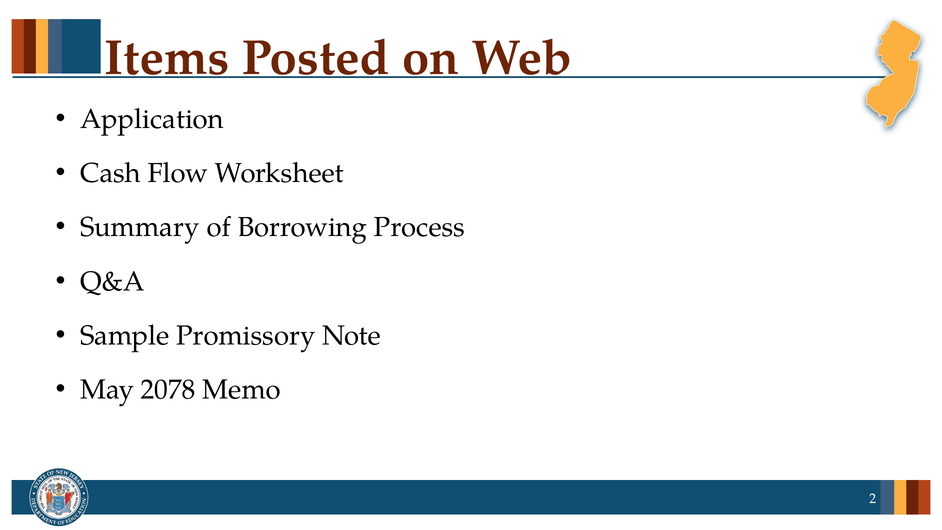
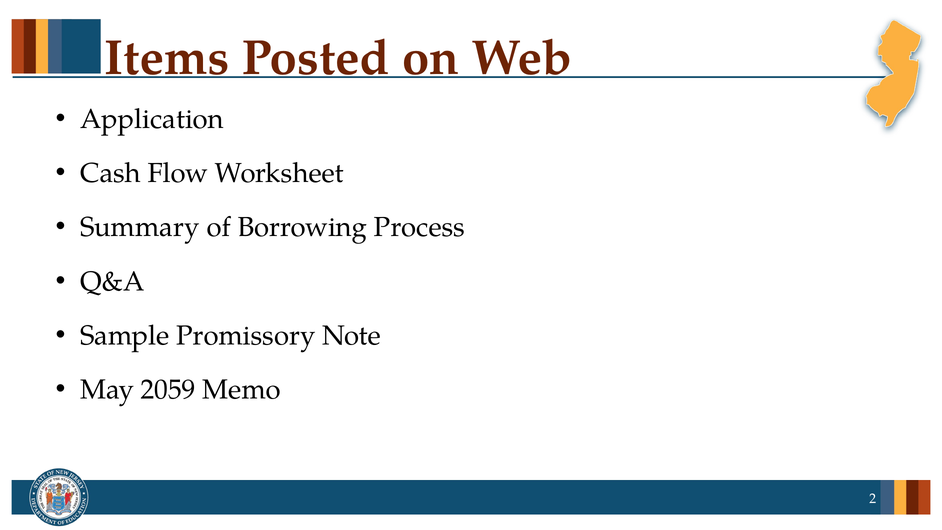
2078: 2078 -> 2059 (168, 390)
